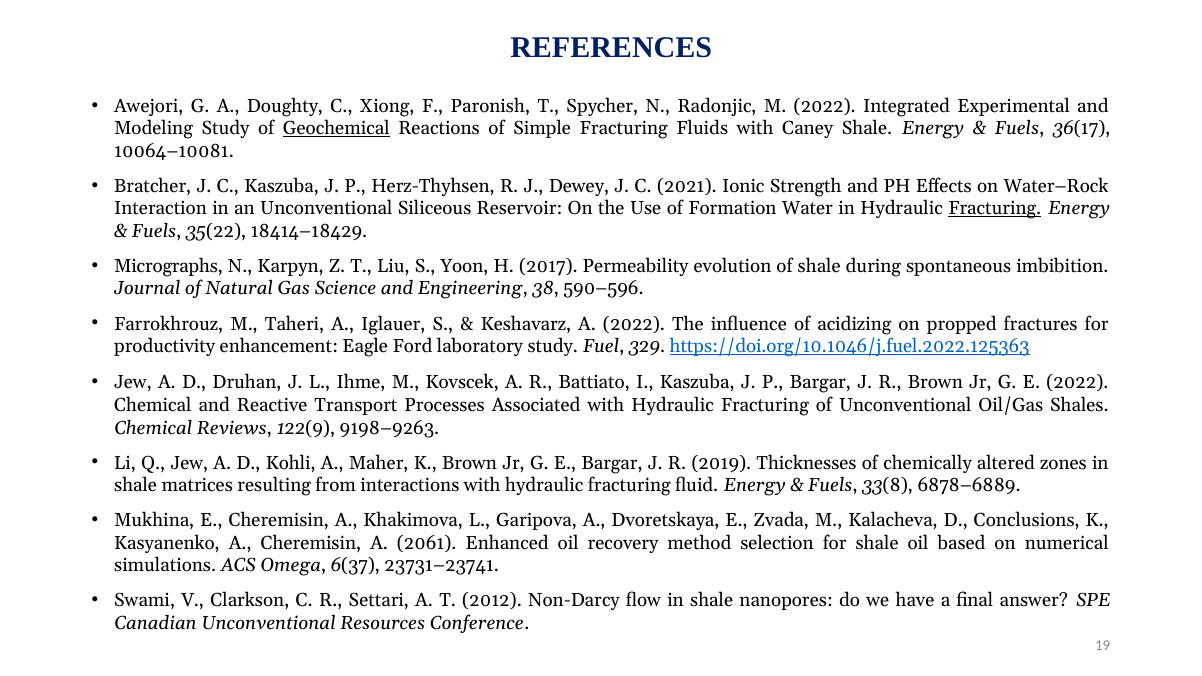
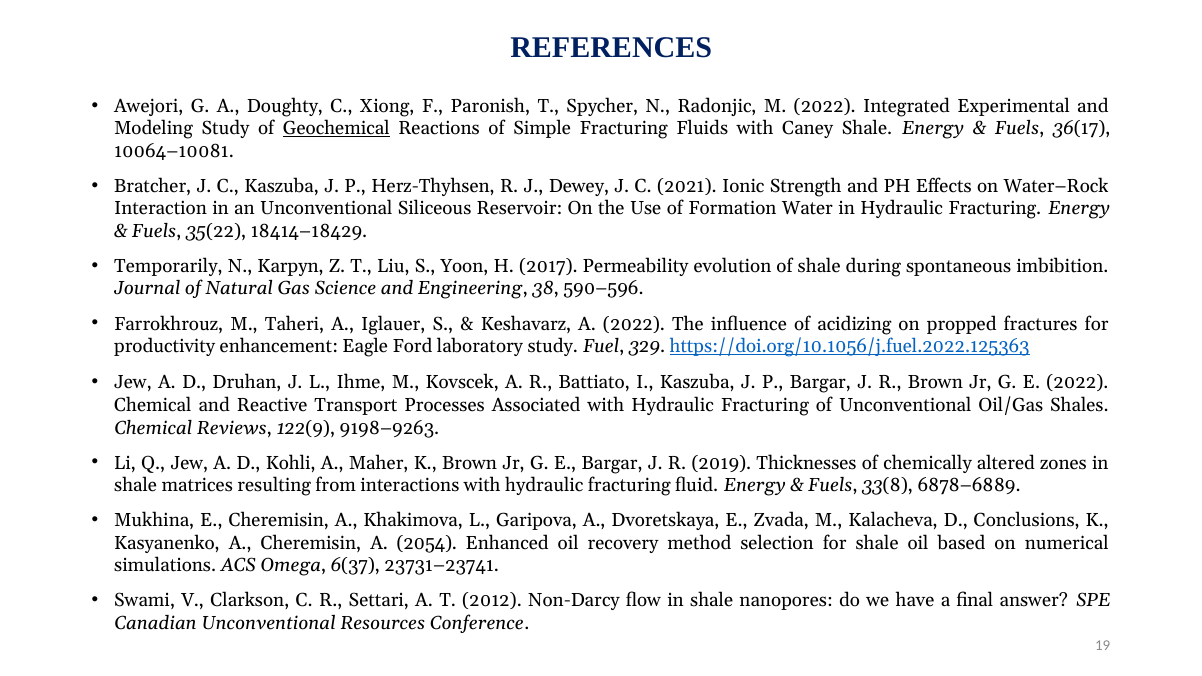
Fracturing underline: present -> none (995, 209)
Micrographs: Micrographs -> Temporarily (168, 266)
https://doi.org/10.1046/j.fuel.2022.125363: https://doi.org/10.1046/j.fuel.2022.125363 -> https://doi.org/10.1056/j.fuel.2022.125363 (850, 346)
2061: 2061 -> 2054 (427, 543)
